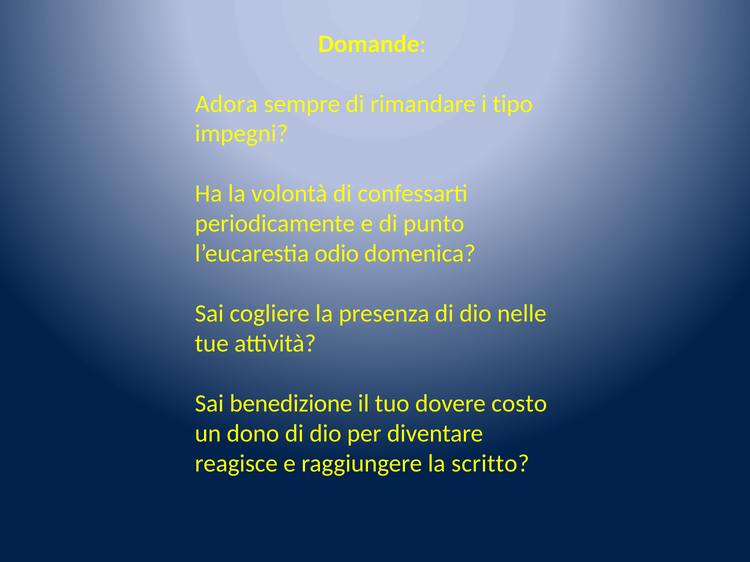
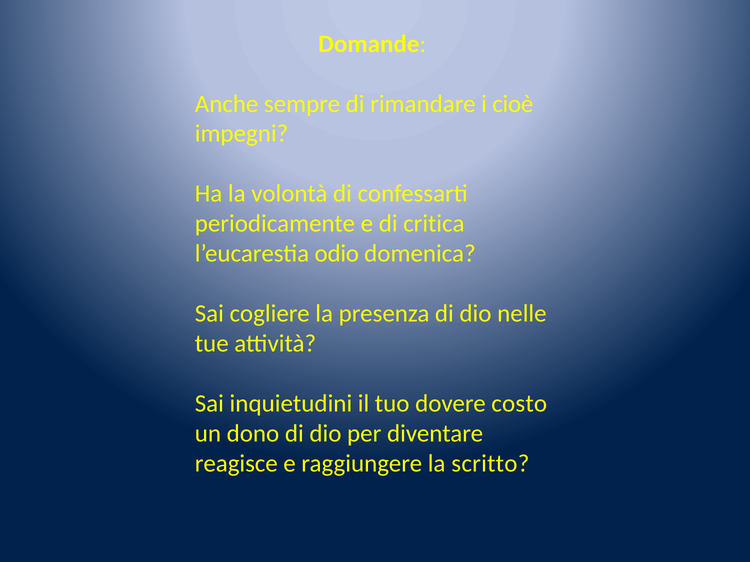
Adora: Adora -> Anche (227, 104)
tipo: tipo -> cioè (513, 104)
punto: punto -> critica (434, 224)
benedizione: benedizione -> inquietudini (291, 404)
